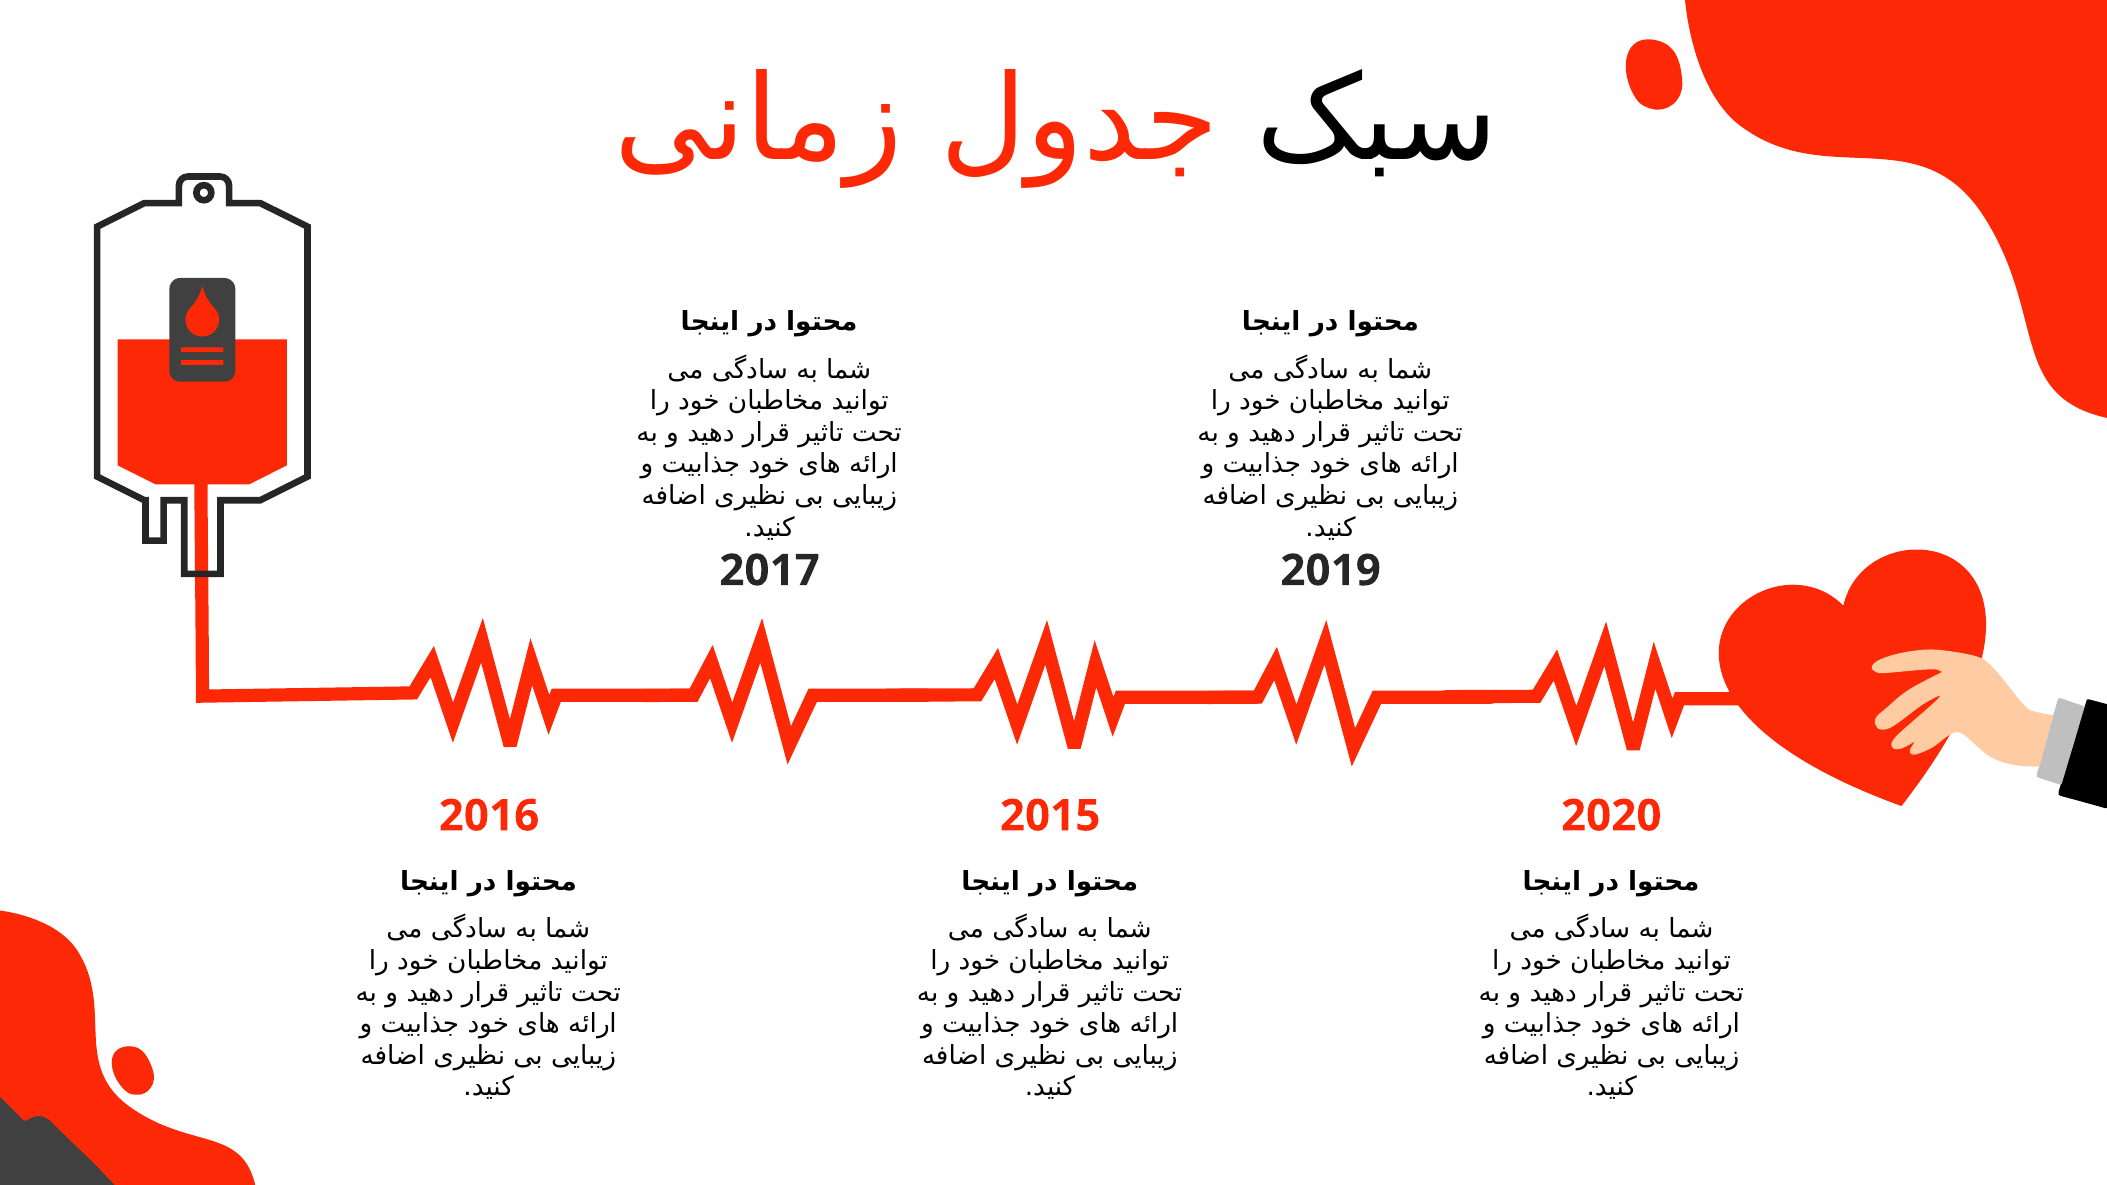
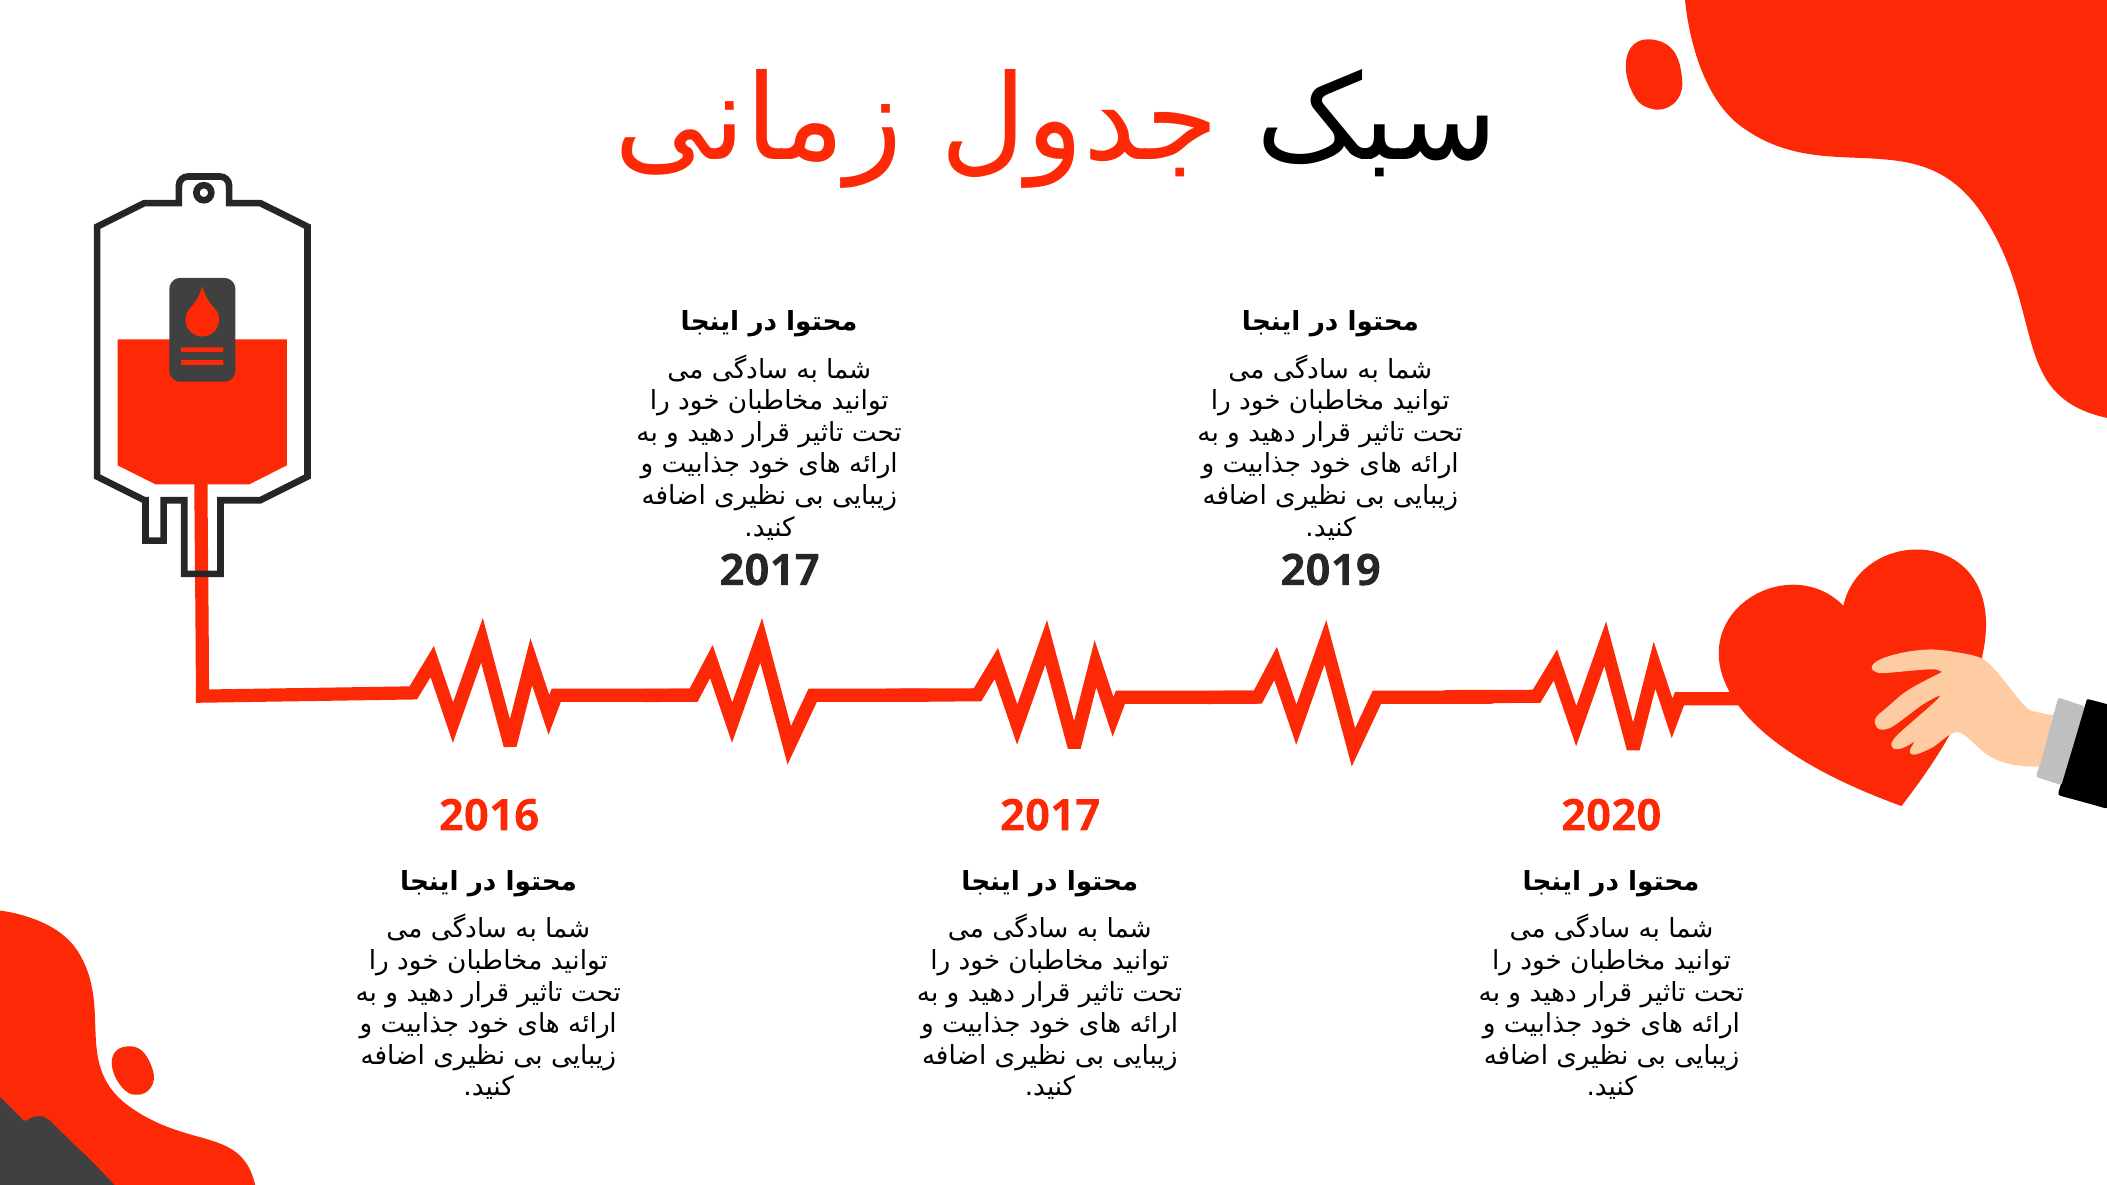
2015: 2015 -> 2017 (1050, 816)
